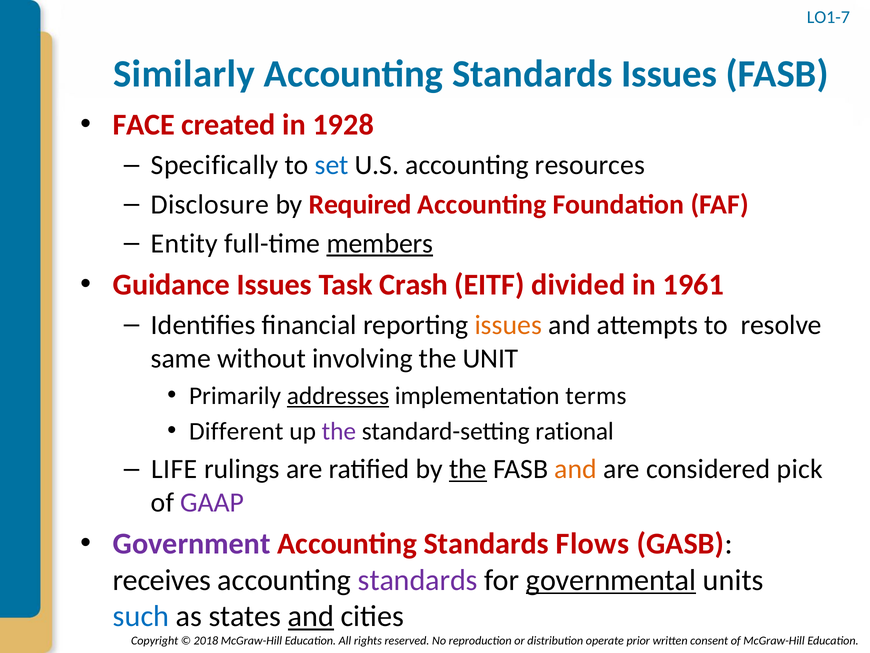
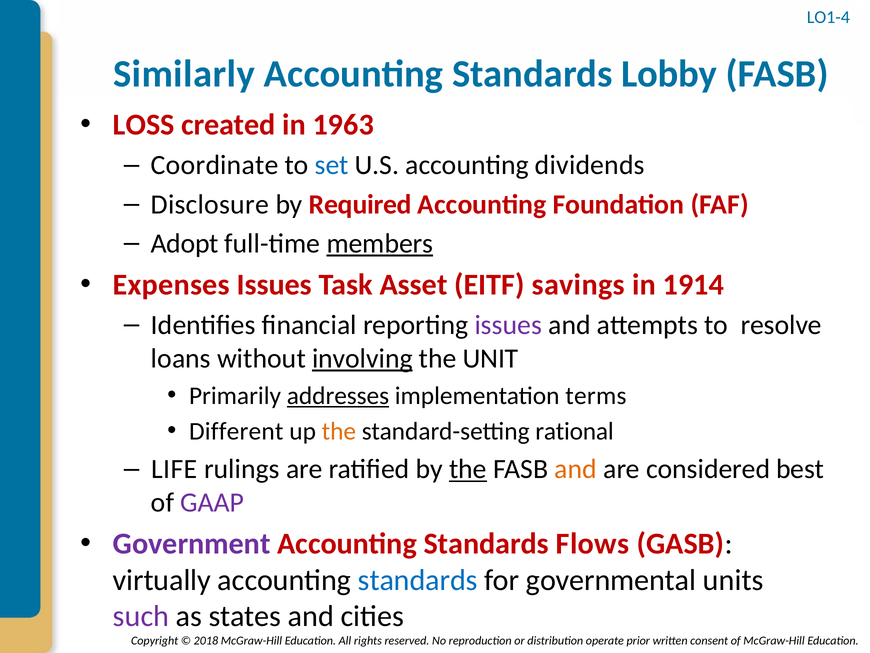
LO1-7: LO1-7 -> LO1-4 (828, 17)
Standards Issues: Issues -> Lobby (669, 74)
FACE: FACE -> LOSS (144, 125)
1928: 1928 -> 1963 (343, 125)
Specifically: Specifically -> Coordinate (215, 165)
resources: resources -> dividends (590, 165)
Entity: Entity -> Adopt (185, 243)
Guidance: Guidance -> Expenses (171, 285)
Crash: Crash -> Asset (414, 285)
divided: divided -> savings (578, 285)
1961: 1961 -> 1914 (693, 285)
issues colour: orange -> purple (508, 325)
same: same -> loans (181, 358)
involving underline: none -> present (362, 358)
the colour: purple -> orange (339, 431)
pick: pick -> best (800, 469)
receives: receives -> virtually (162, 580)
standards colour: purple -> blue (418, 580)
governmental underline: present -> none (611, 580)
such colour: blue -> purple (141, 616)
and underline: present -> none (311, 616)
